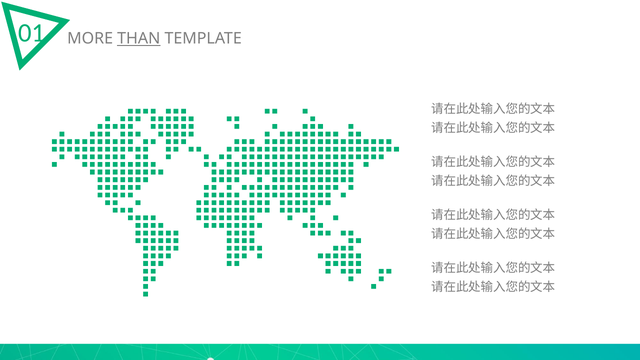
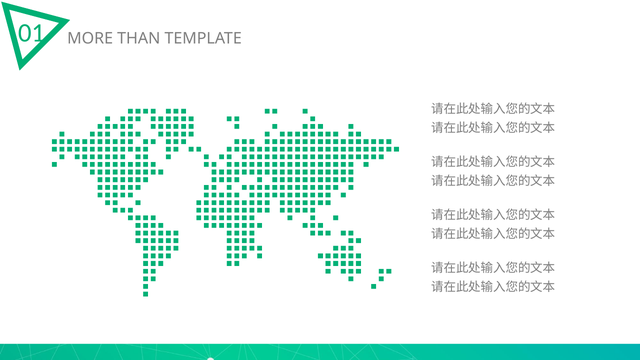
THAN underline: present -> none (139, 39)
